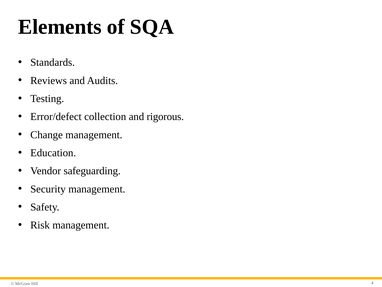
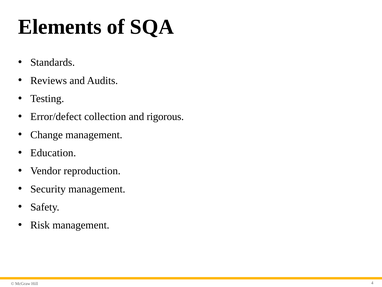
safeguarding: safeguarding -> reproduction (92, 171)
